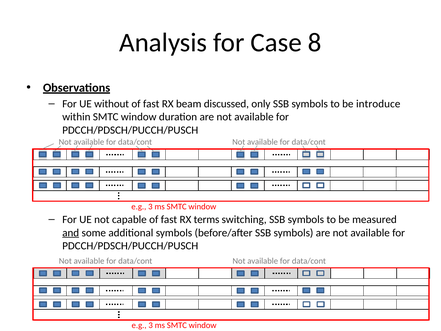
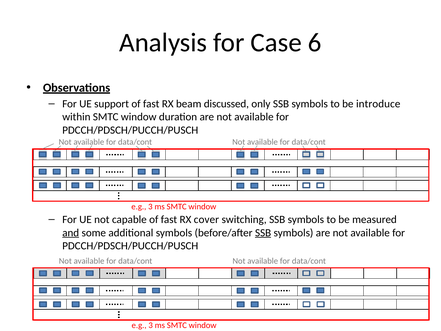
8: 8 -> 6 (315, 43)
without: without -> support (112, 104)
terms: terms -> cover (206, 219)
SSB underline: none -> present (263, 233)
